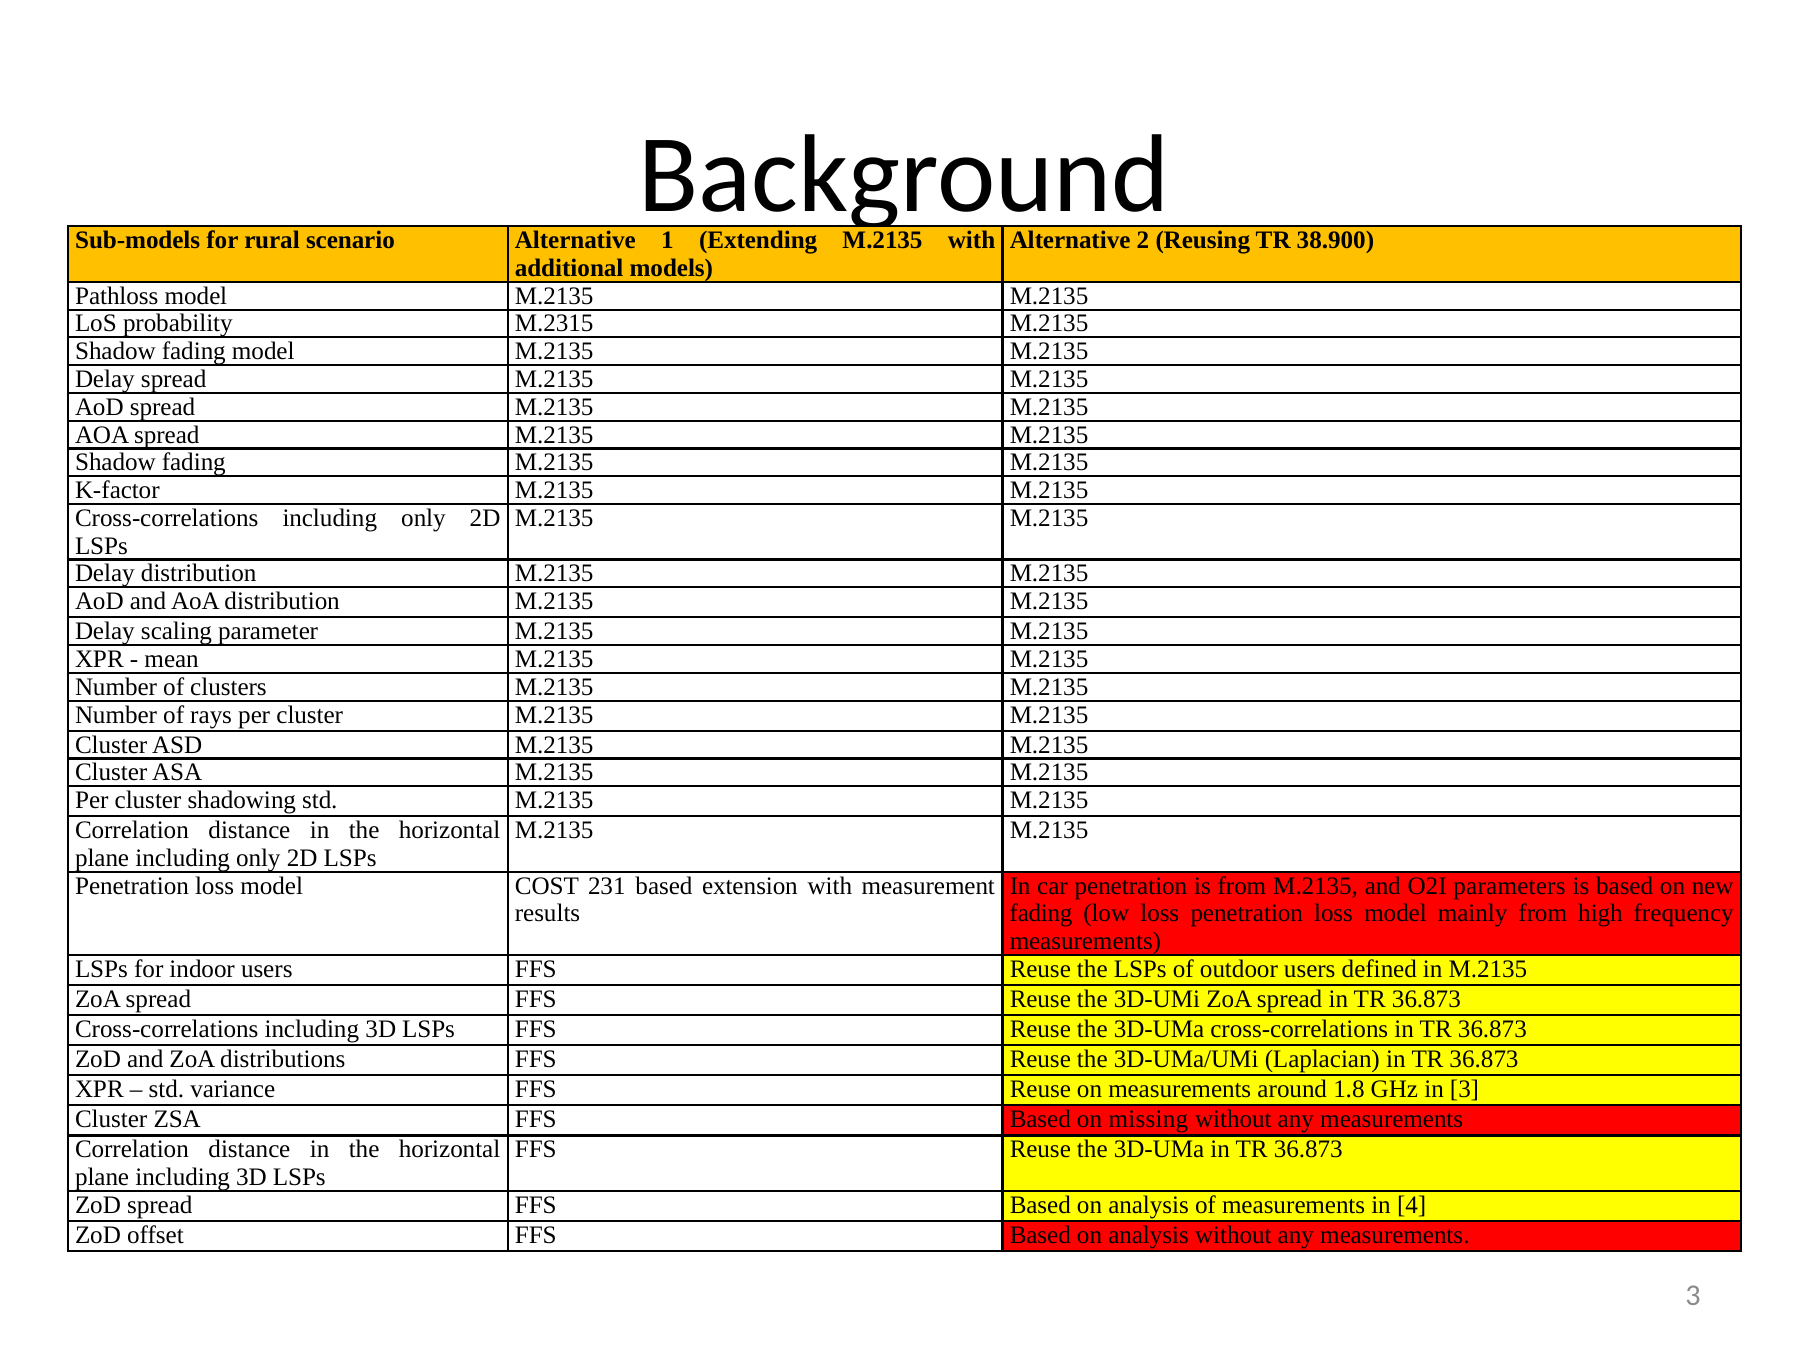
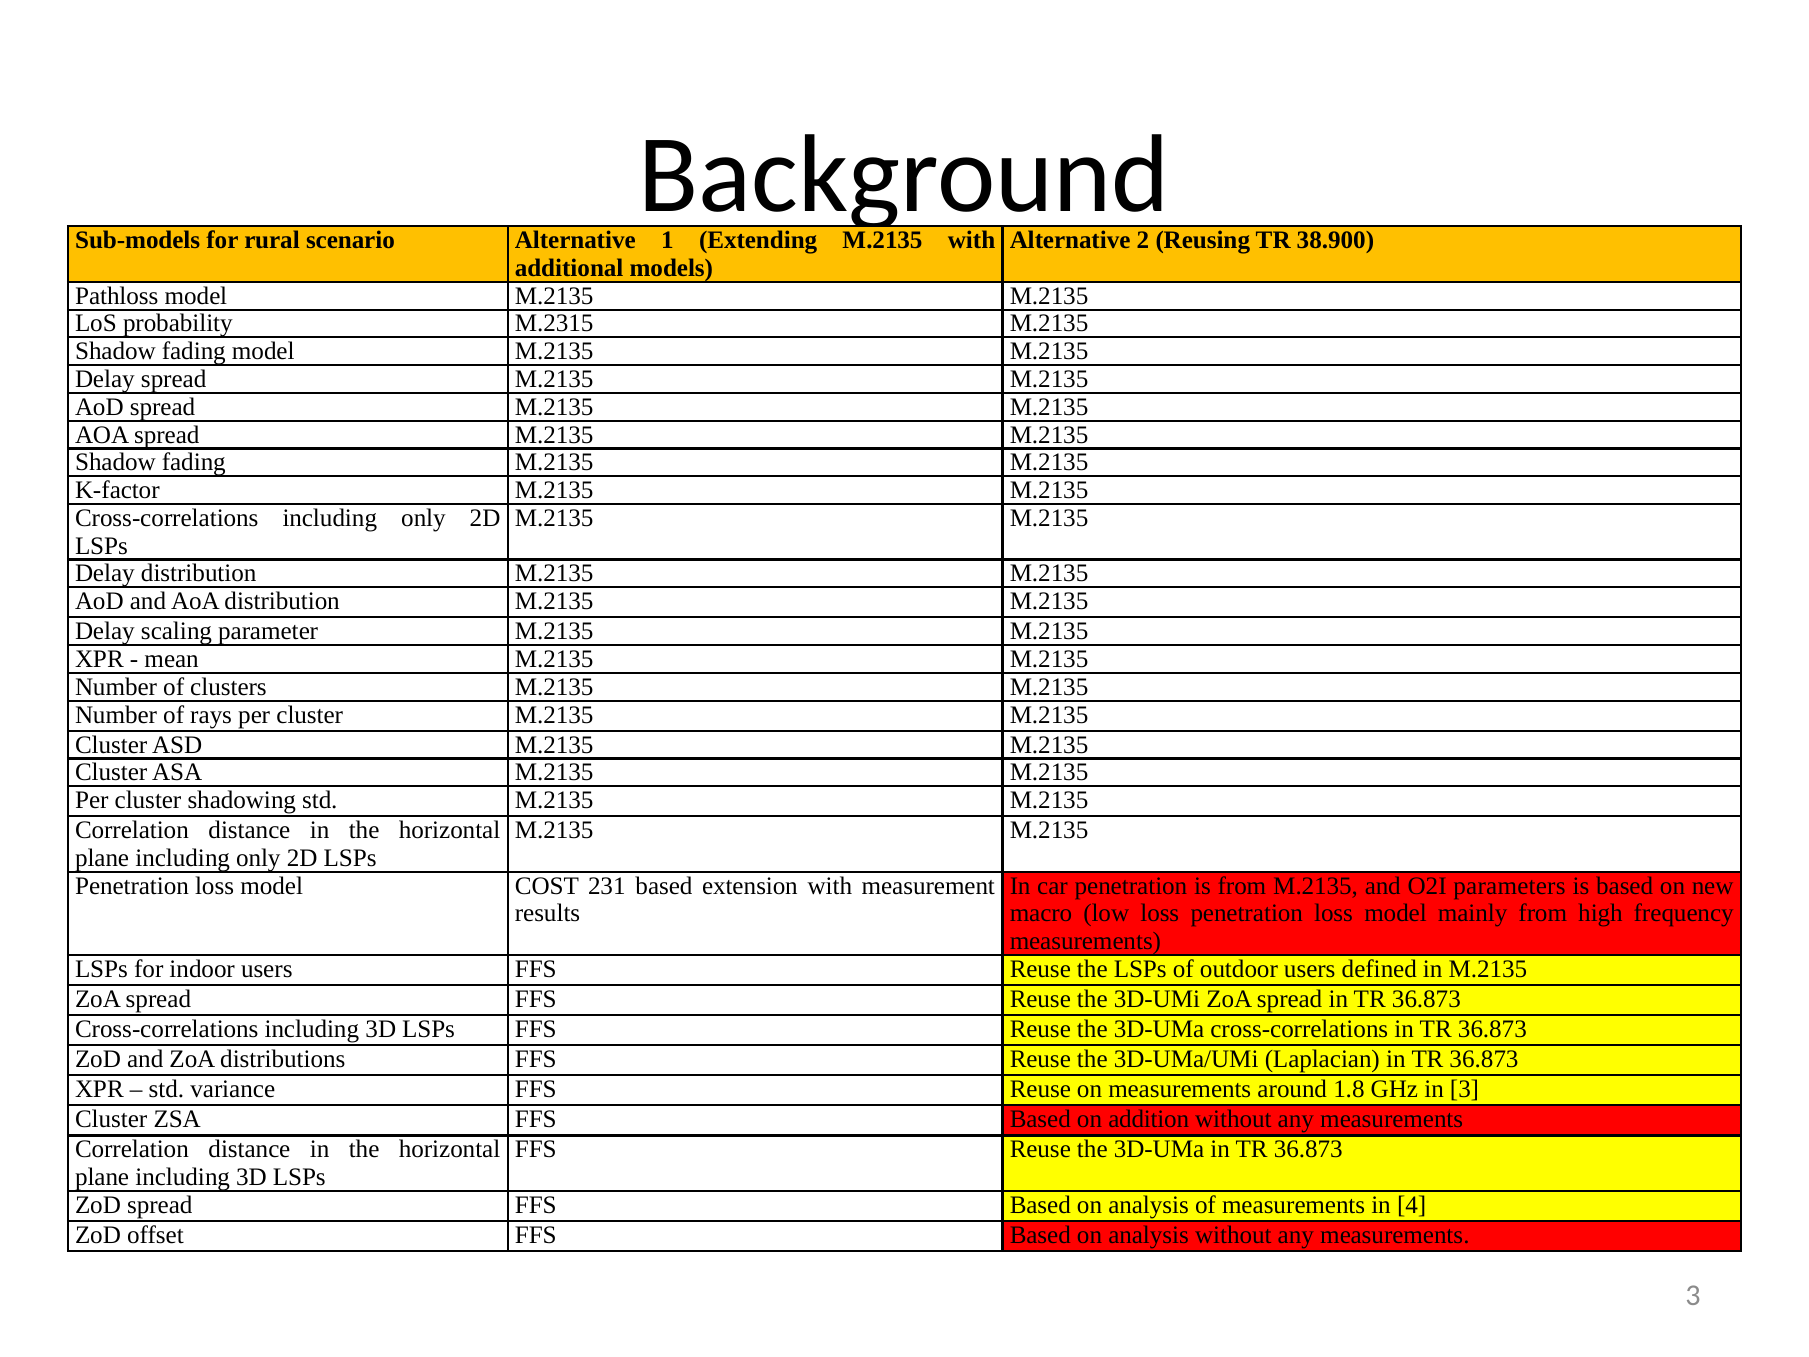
fading: fading -> macro (1041, 913)
missing: missing -> addition (1149, 1119)
